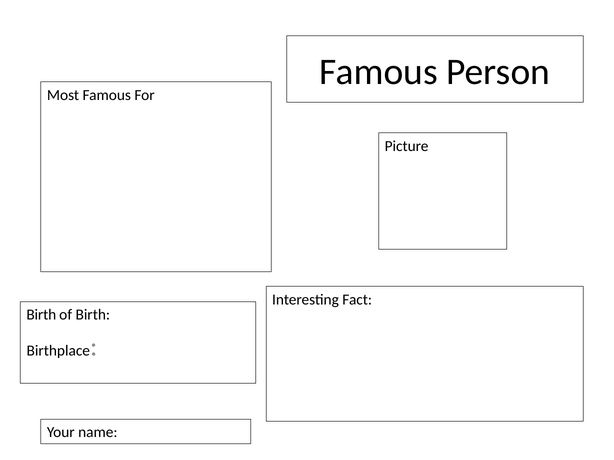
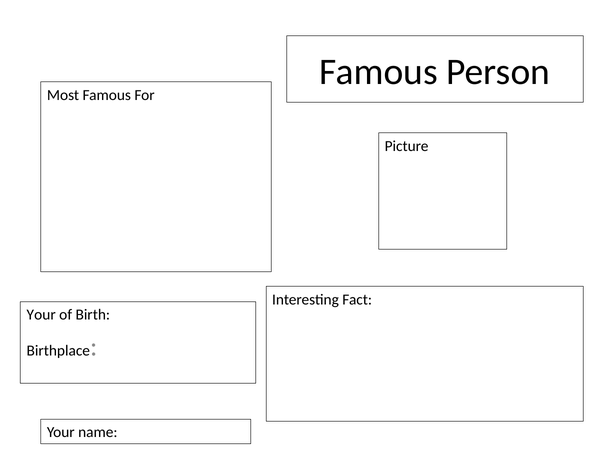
Birth: Birth -> Your (41, 315)
